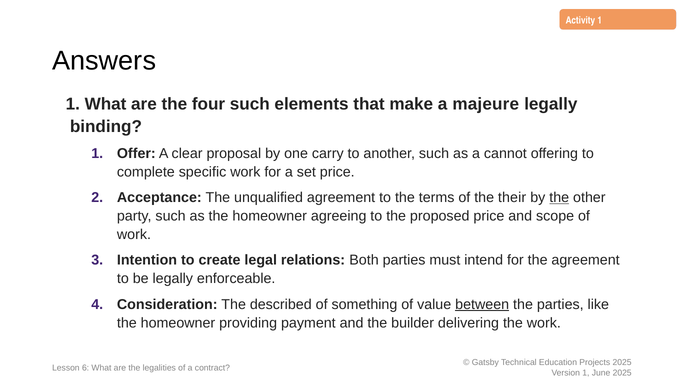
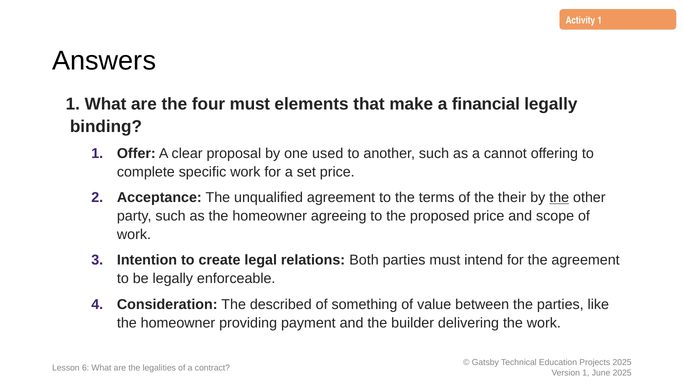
four such: such -> must (250, 104)
majeure: majeure -> financial (486, 104)
carry: carry -> used (328, 153)
between underline: present -> none (482, 304)
